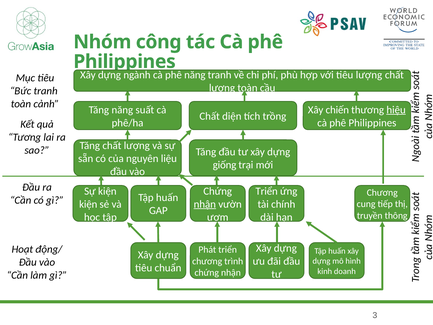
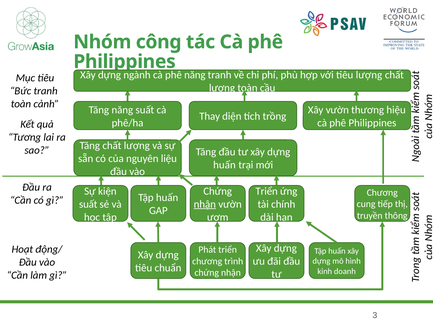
Xây chiến: chiến -> vườn (337, 110)
hiệu underline: present -> none (396, 110)
Chất: Chất -> Thay (210, 116)
giống: giống -> huấn (224, 165)
kiện: kiện -> suất (88, 204)
